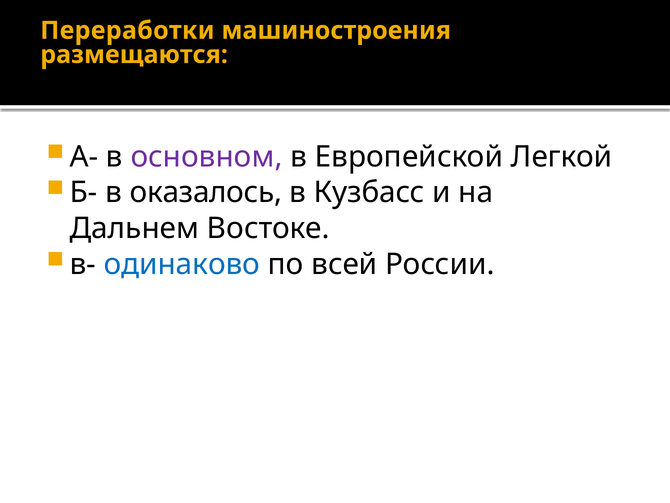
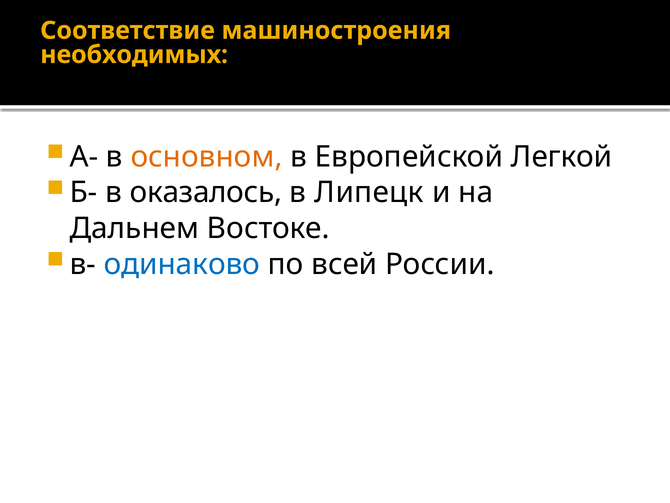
Переработки: Переработки -> Соответствие (128, 31)
размещаются: размещаются -> необходимых (134, 55)
основном colour: purple -> orange (207, 157)
Кузбасс: Кузбасс -> Липецк (369, 192)
